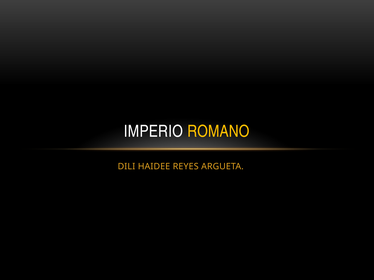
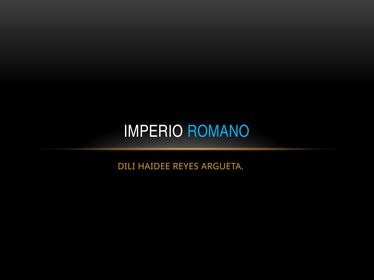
ROMANO colour: yellow -> light blue (218, 132)
